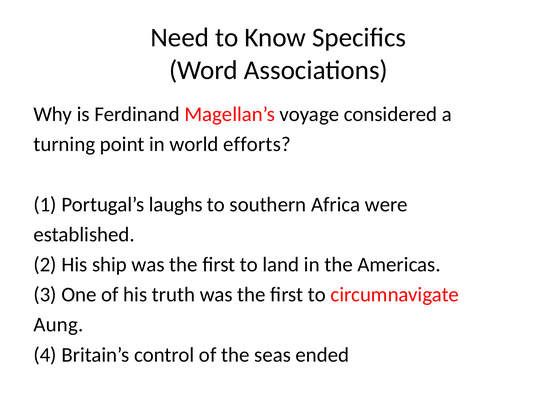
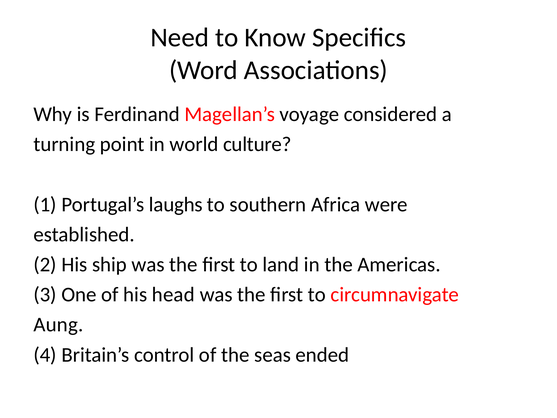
efforts: efforts -> culture (257, 144)
truth: truth -> head (173, 295)
